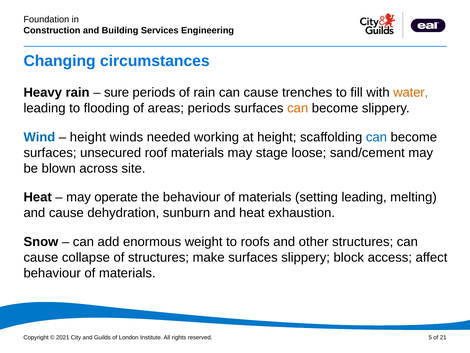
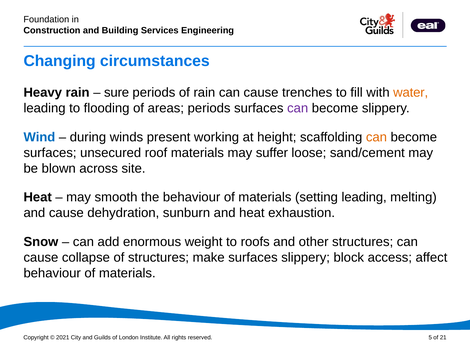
can colour: orange -> purple (298, 108)
height: height -> during (88, 137)
needed: needed -> present (169, 137)
can colour: blue -> orange (376, 137)
stage: stage -> suffer (272, 153)
operate: operate -> smooth (116, 197)
